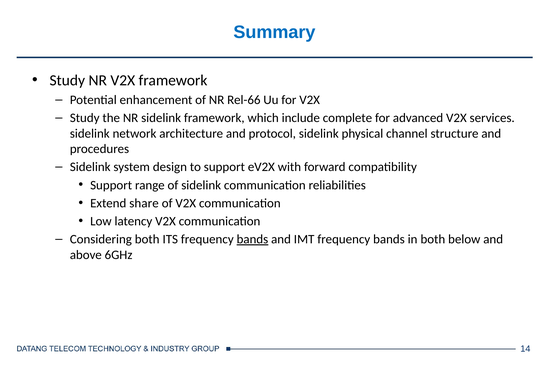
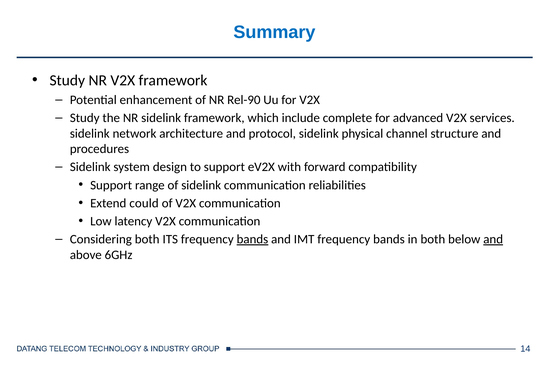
Rel-66: Rel-66 -> Rel-90 (244, 100)
share: share -> could (144, 203)
and underline: none -> present (493, 239)
